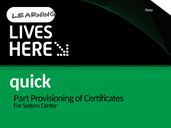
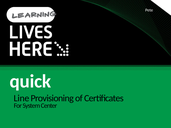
Part: Part -> Line (21, 98)
